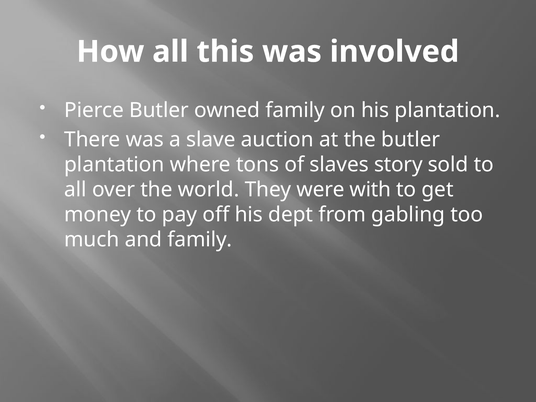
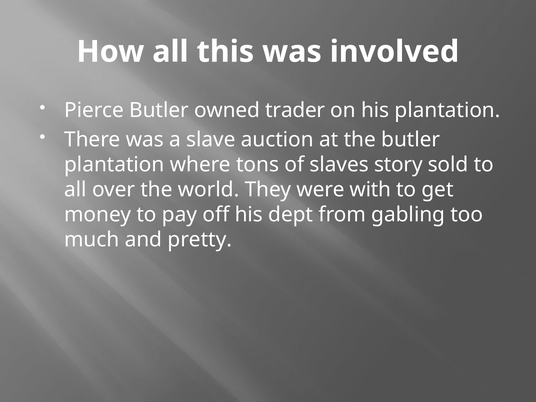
owned family: family -> trader (295, 110)
and family: family -> pretty (200, 240)
